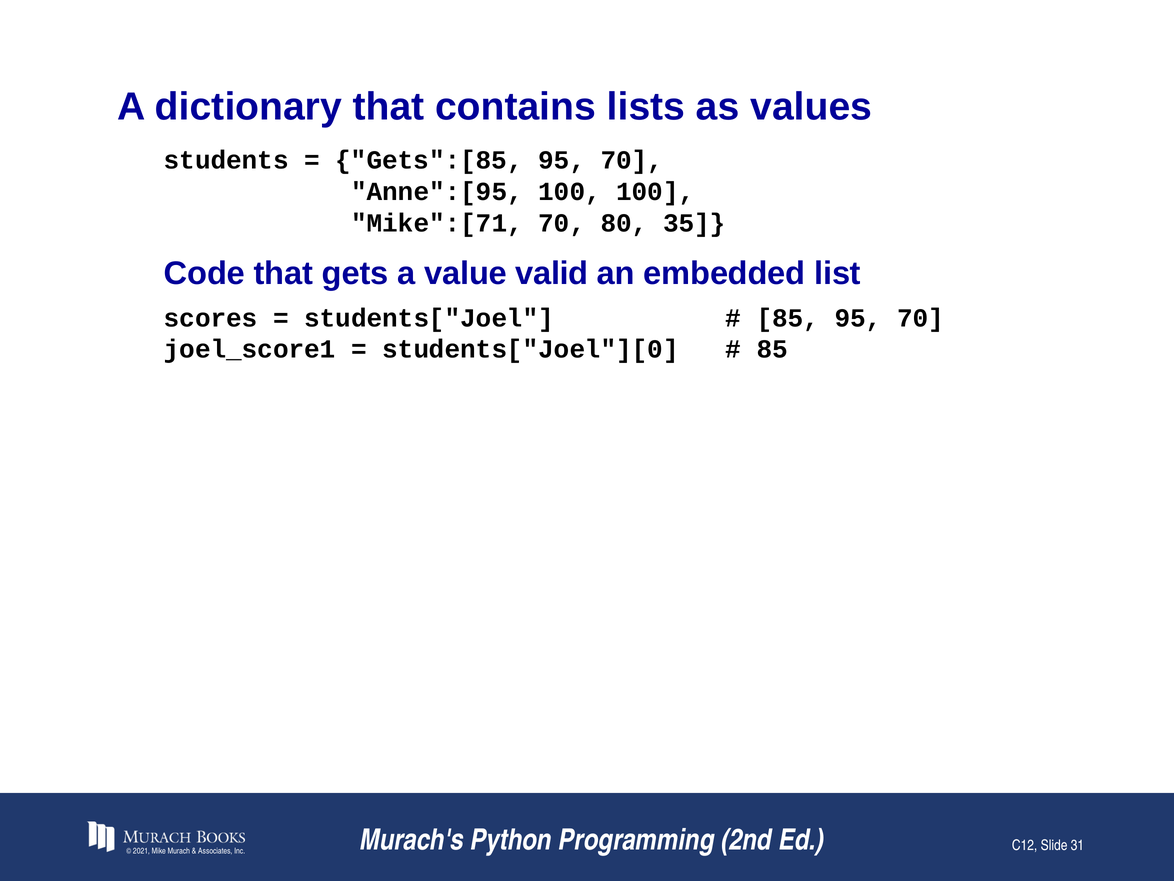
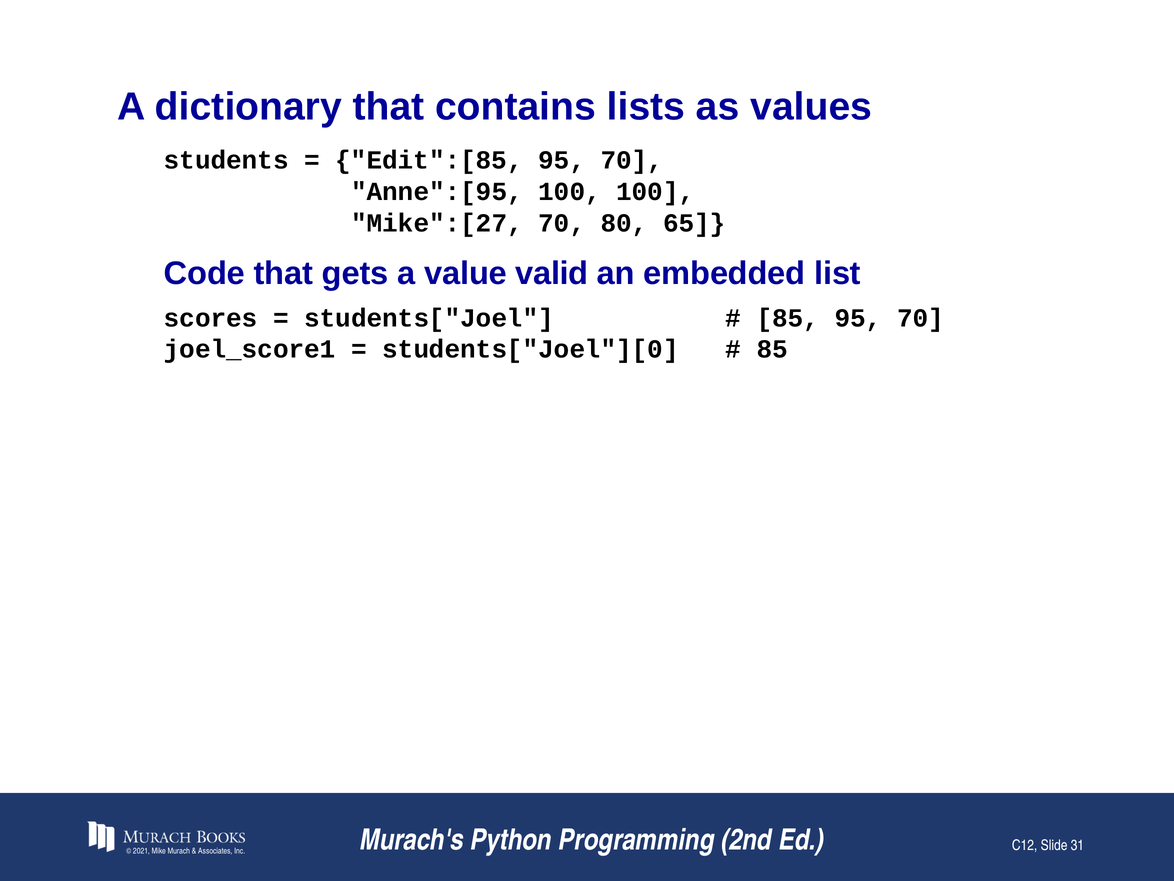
Gets":[85: Gets":[85 -> Edit":[85 (429, 160)
Mike":[71: Mike":[71 -> Mike":[27 (437, 223)
35: 35 -> 65 (694, 223)
